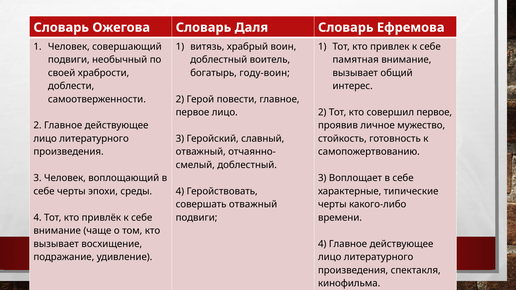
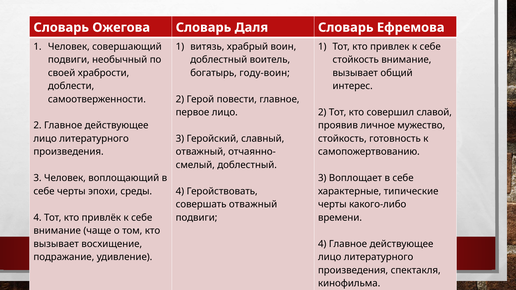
памятная: памятная -> стойкость (356, 60)
совершил первое: первое -> славой (434, 112)
